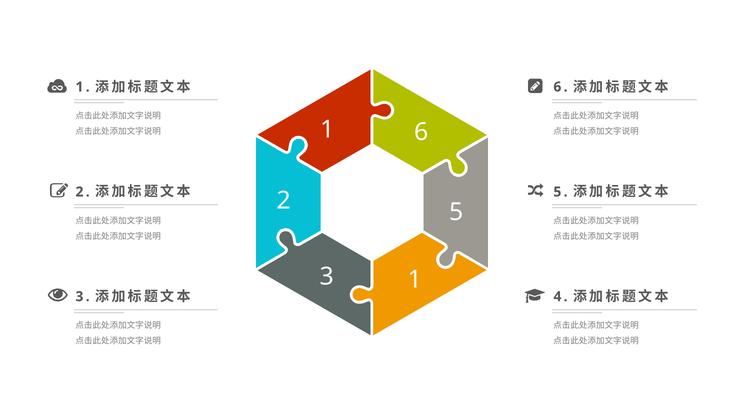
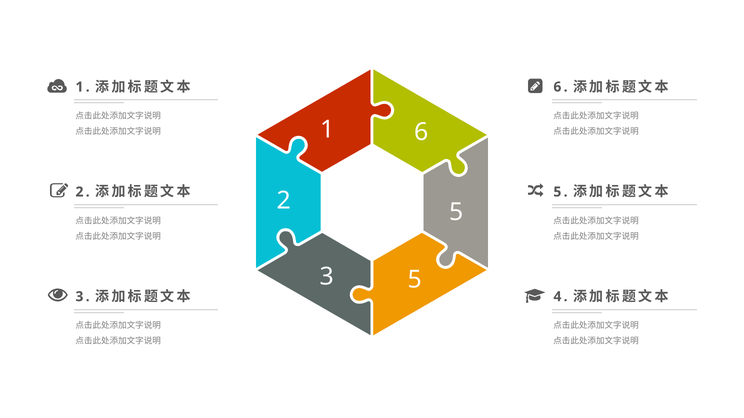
3 1: 1 -> 5 (415, 280)
